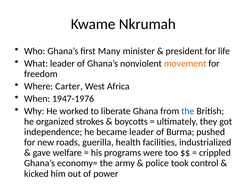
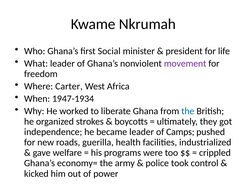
Many: Many -> Social (109, 51)
movement colour: orange -> purple (185, 63)
1947-1976: 1947-1976 -> 1947-1934 (73, 98)
Burma: Burma -> Camps (180, 131)
